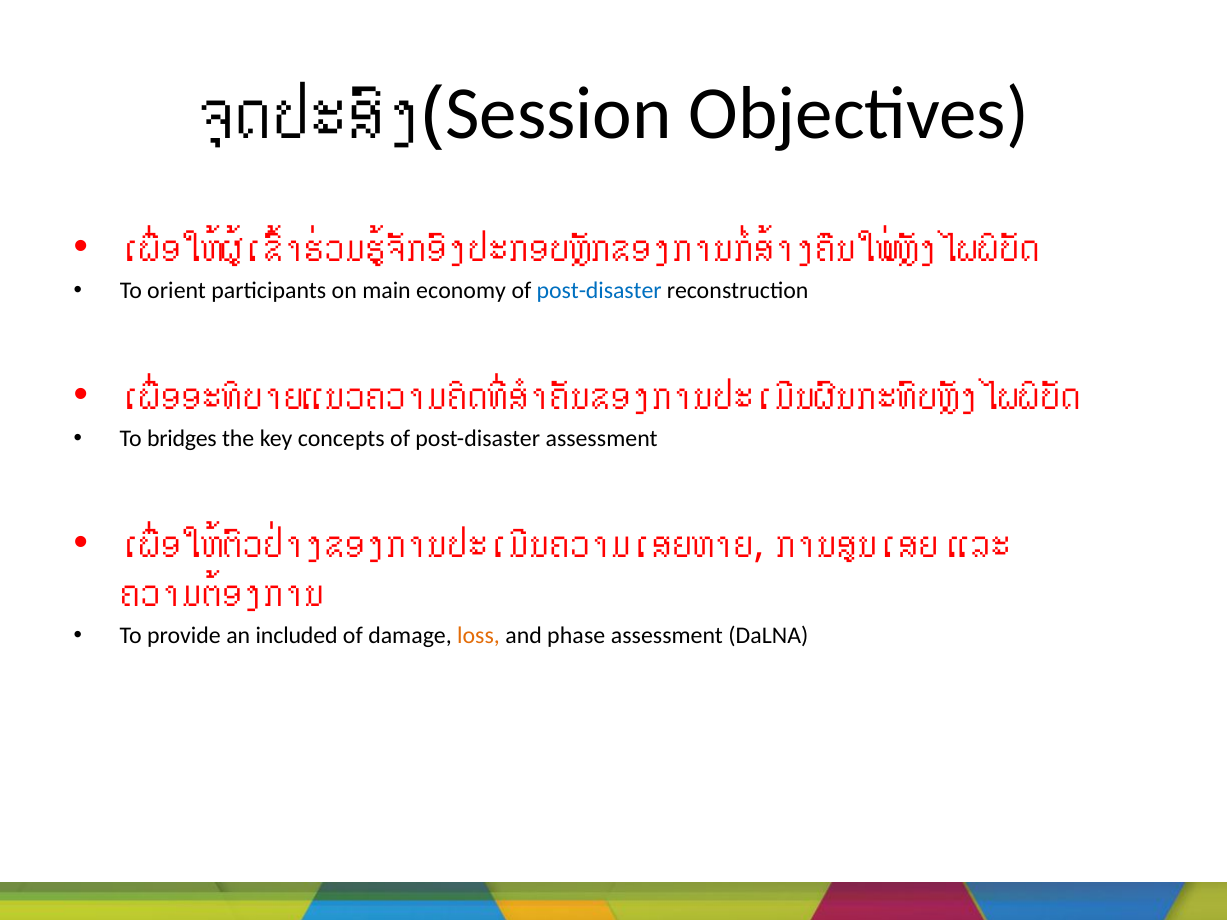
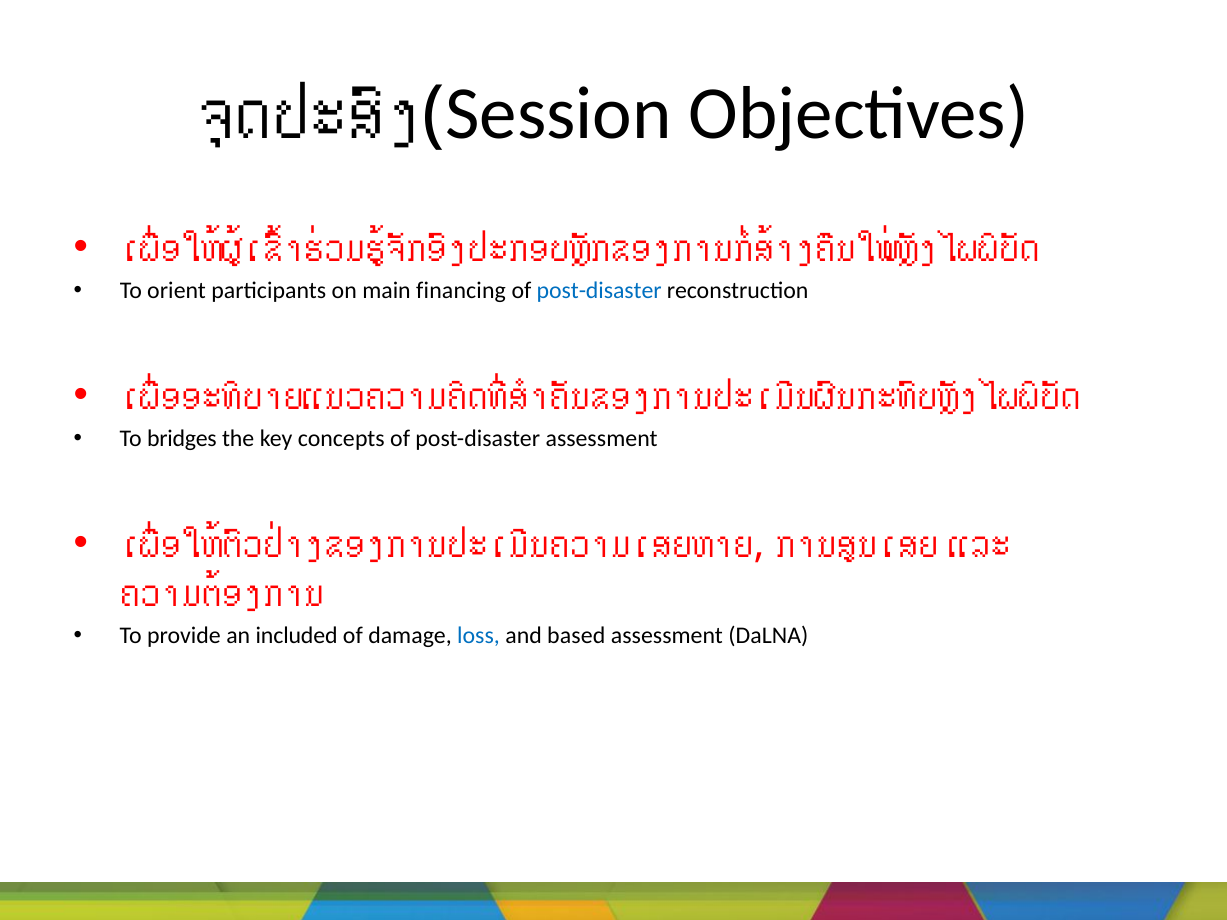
economy: economy -> financing (461, 291)
loss colour: orange -> blue (479, 636)
phase: phase -> based (576, 636)
